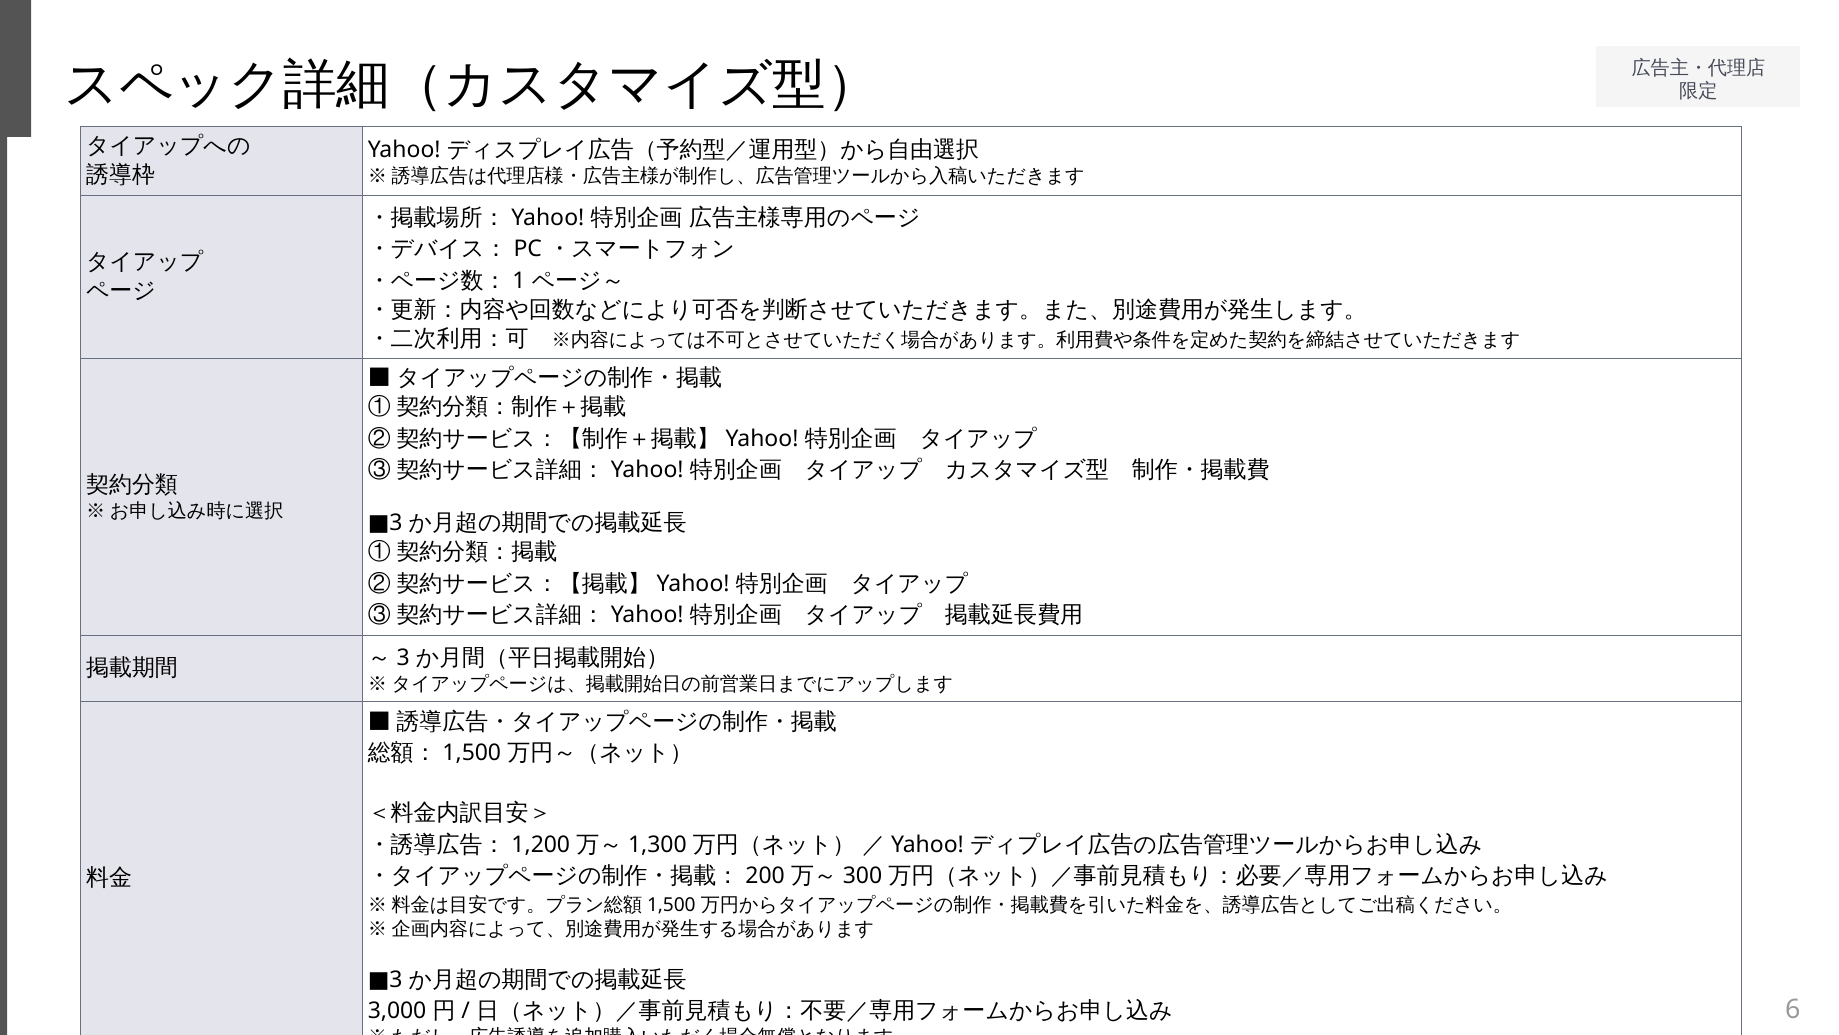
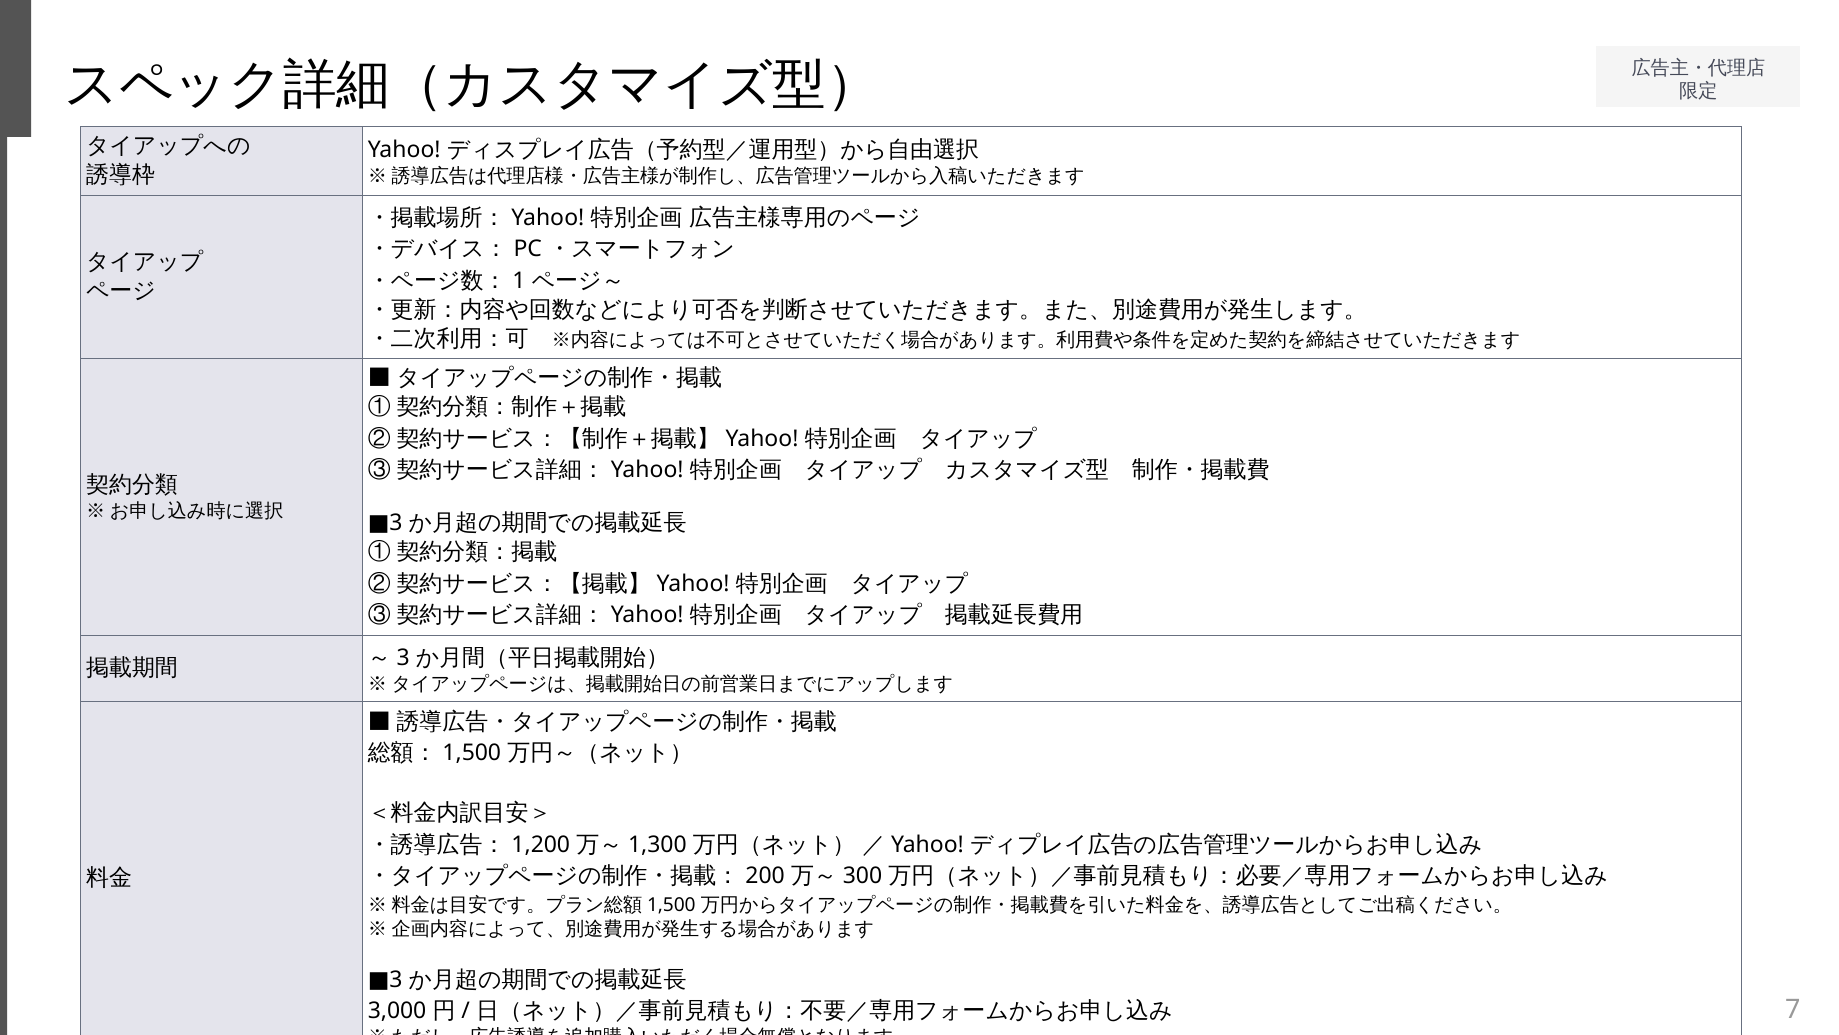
6: 6 -> 7 (1793, 1009)
